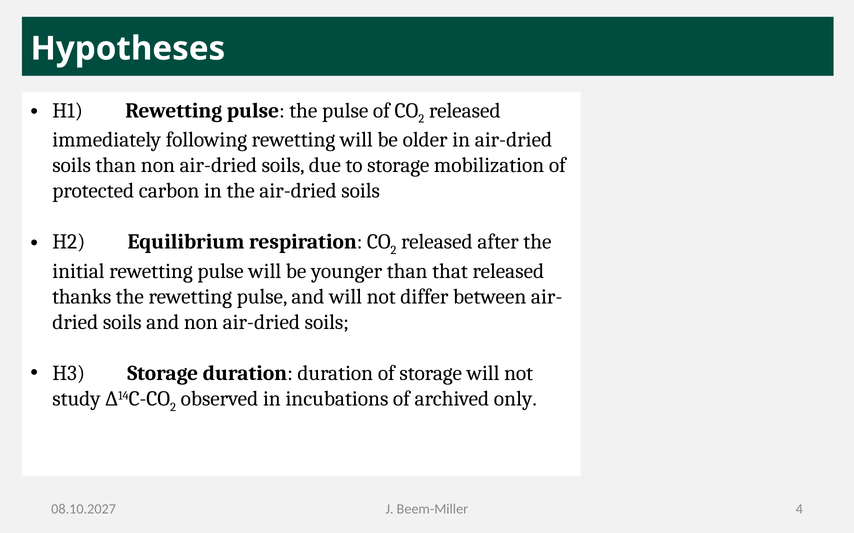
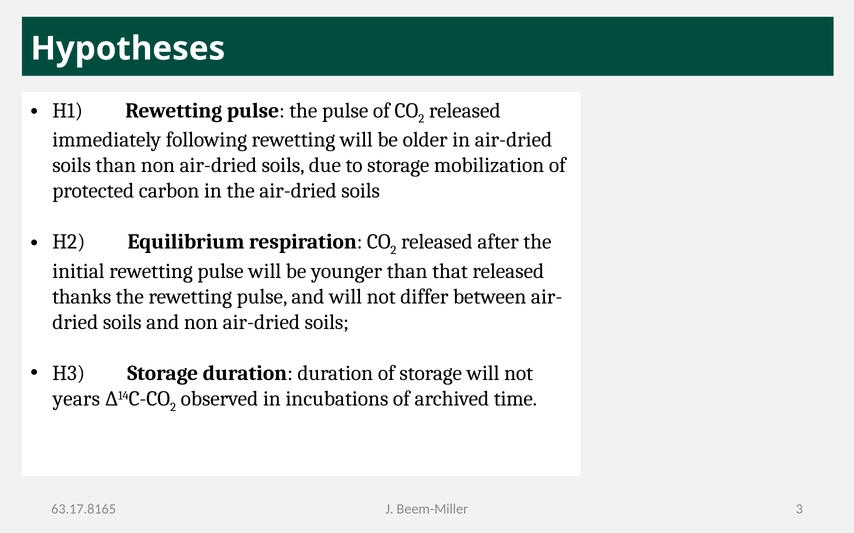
study: study -> years (76, 400)
only: only -> time (515, 400)
4: 4 -> 3 (799, 510)
08.10.2027: 08.10.2027 -> 63.17.8165 (84, 510)
